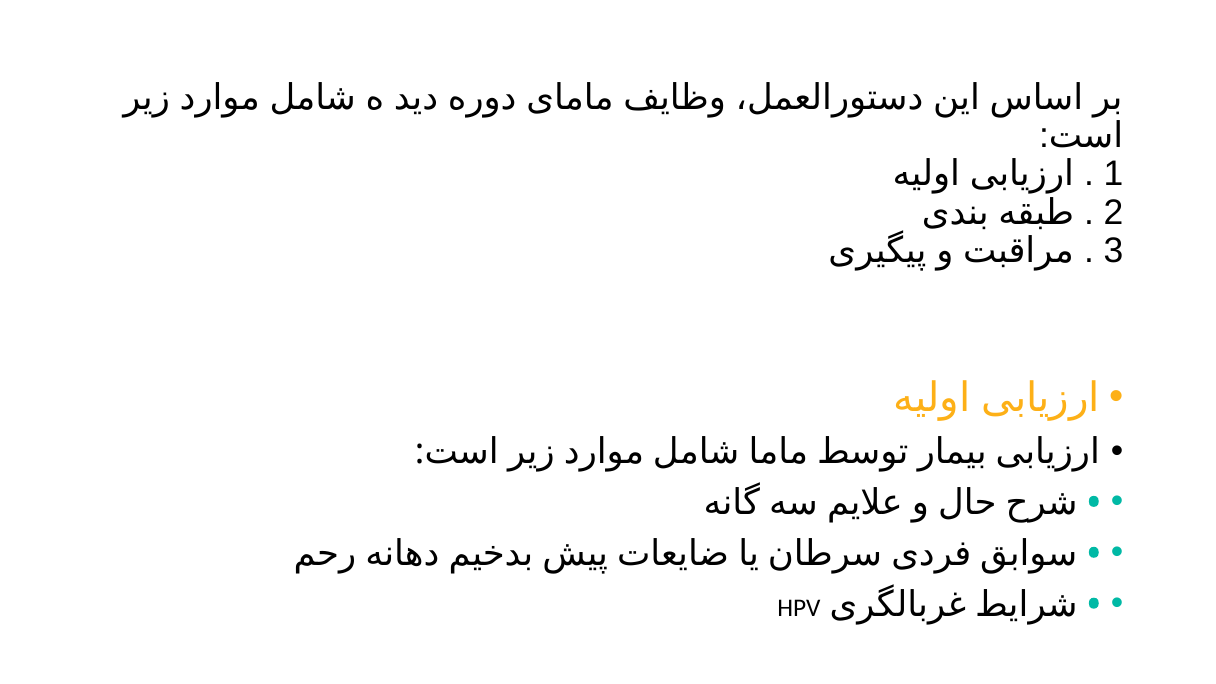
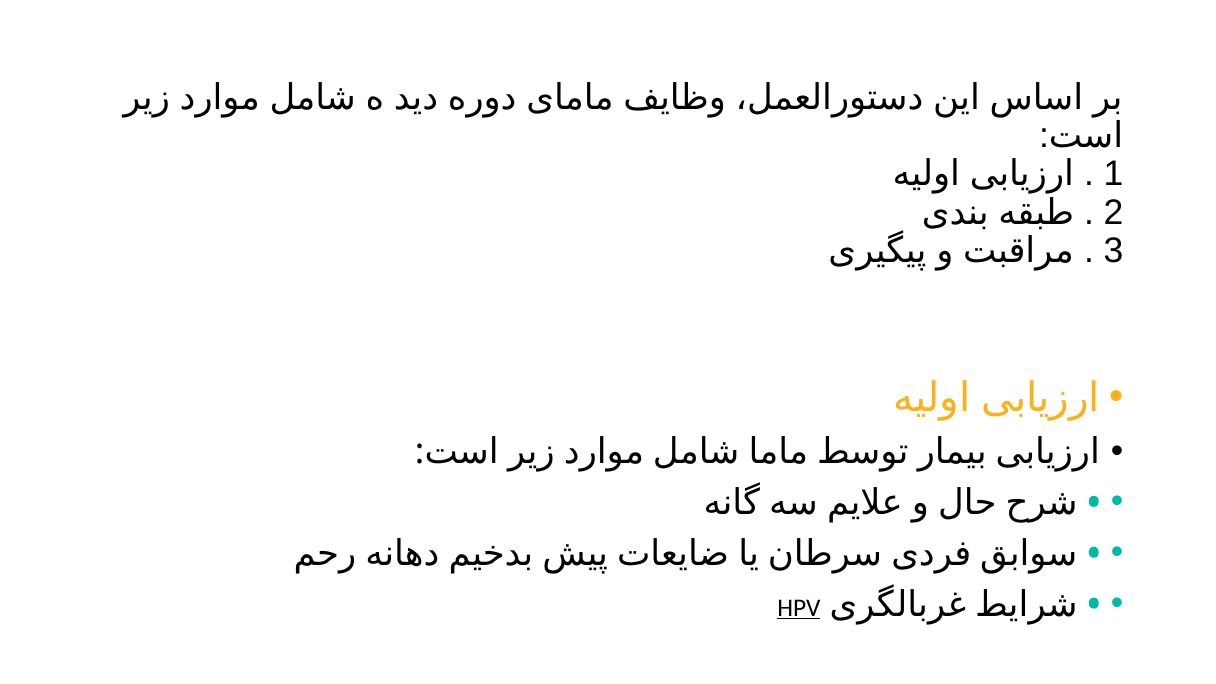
HPV underline: none -> present (799, 608)
